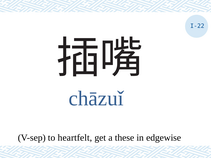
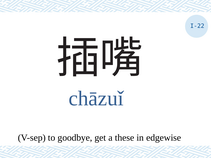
heartfelt: heartfelt -> goodbye (75, 138)
